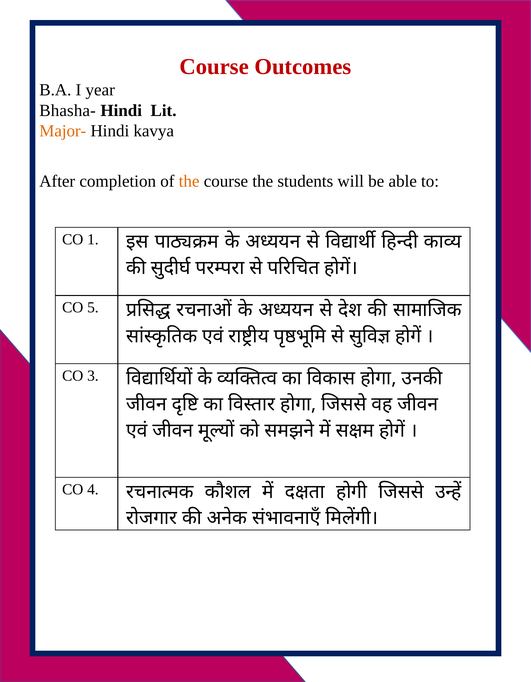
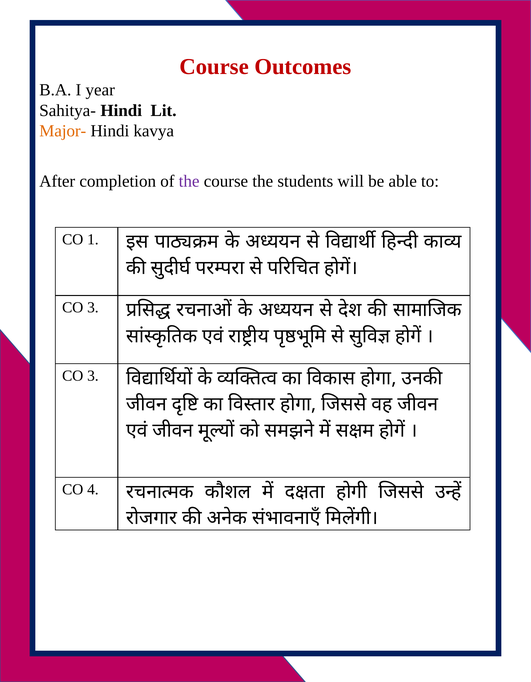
Bhasha-: Bhasha- -> Sahitya- (68, 110)
the colour: orange -> purple (189, 181)
5: 5 -> 3 (93, 307)
